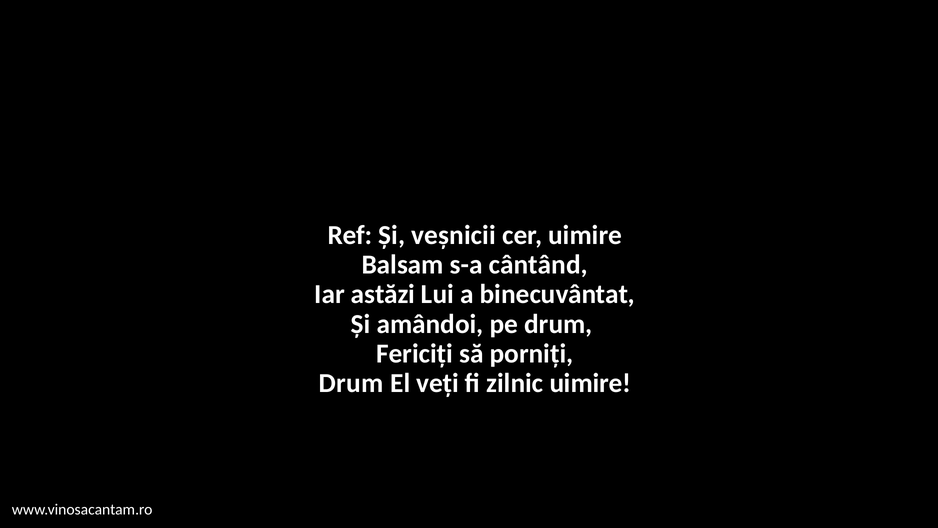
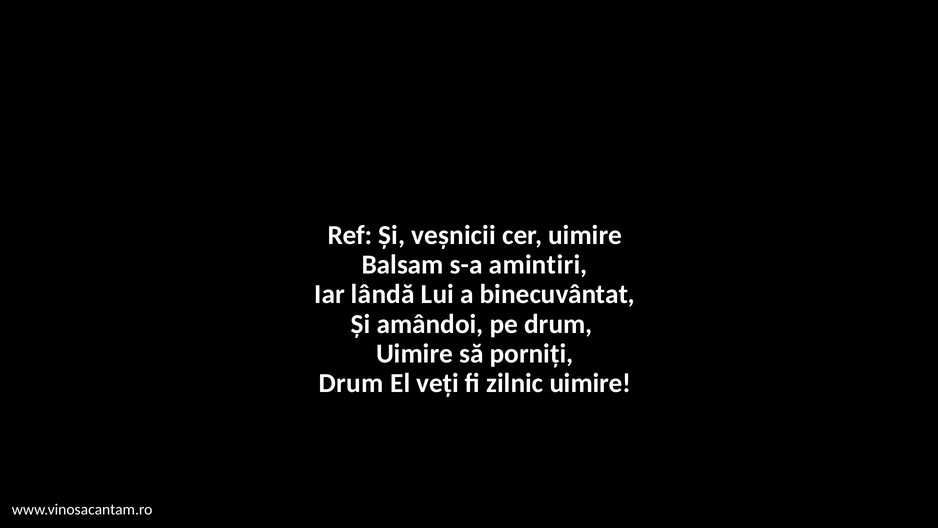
cântând: cântând -> amintiri (538, 265)
astăzi: astăzi -> lândă (383, 294)
Fericiți: Fericiți -> Uimire (415, 353)
